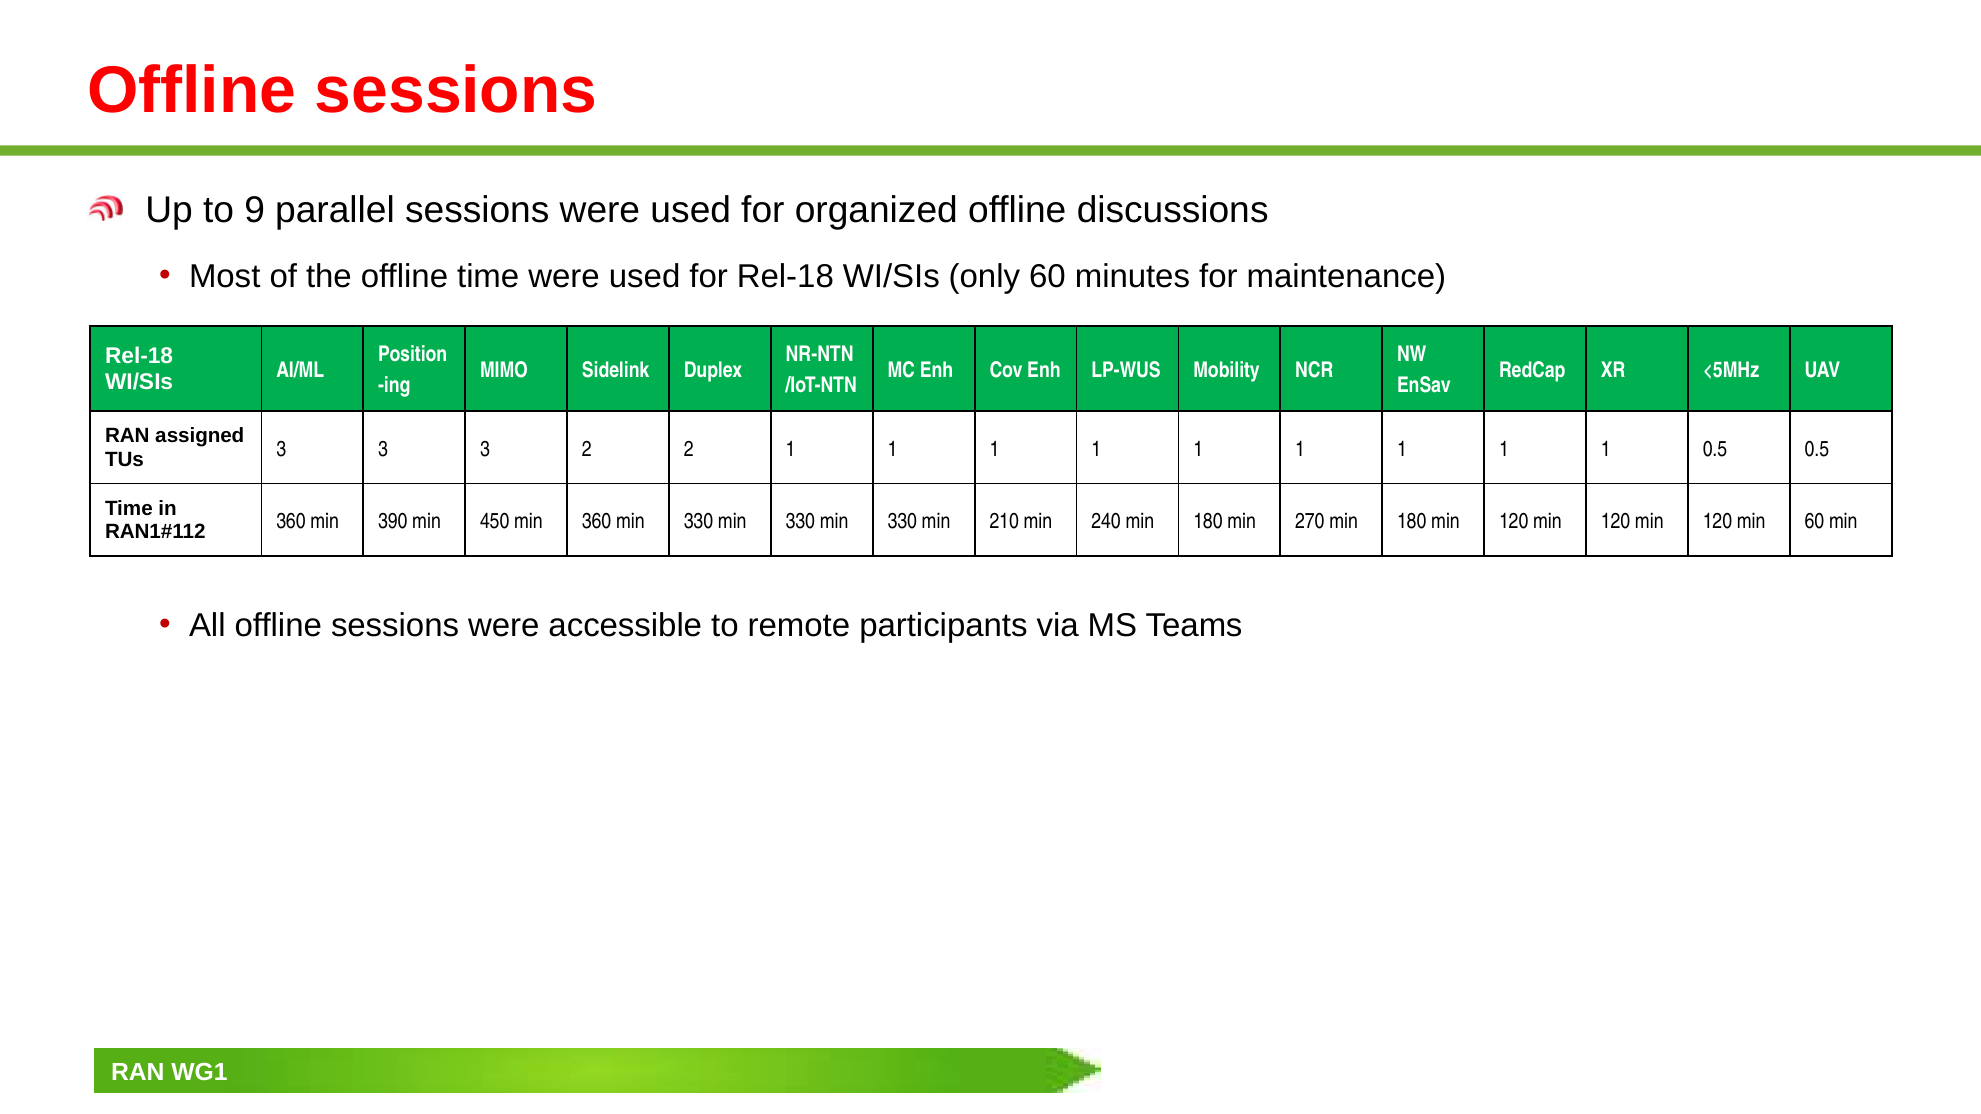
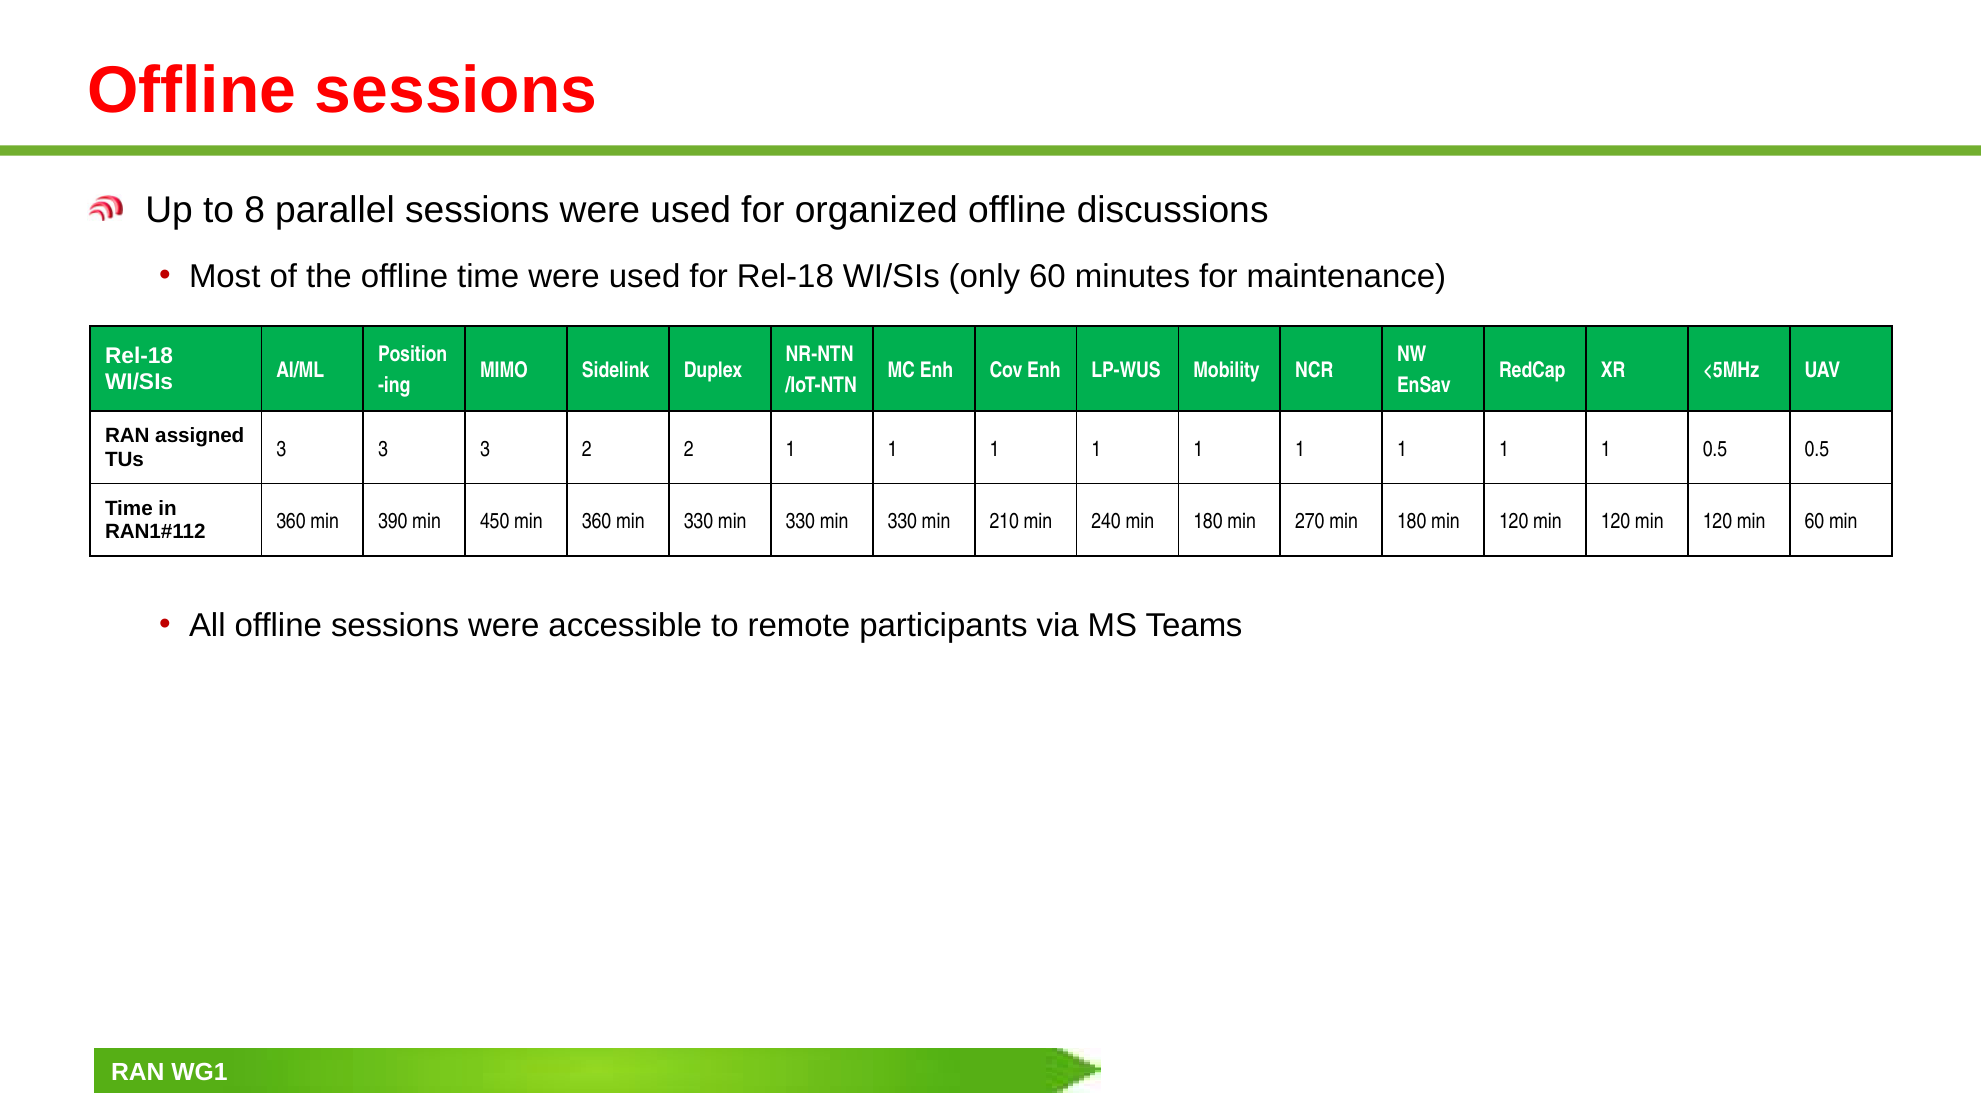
9: 9 -> 8 (255, 210)
